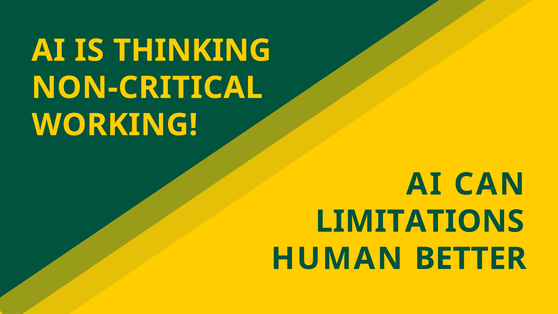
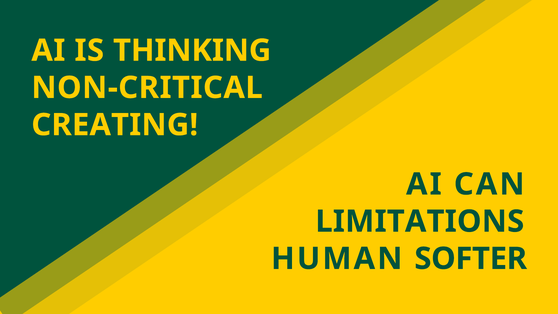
WORKING: WORKING -> CREATING (115, 125)
BETTER: BETTER -> SOFTER (471, 259)
